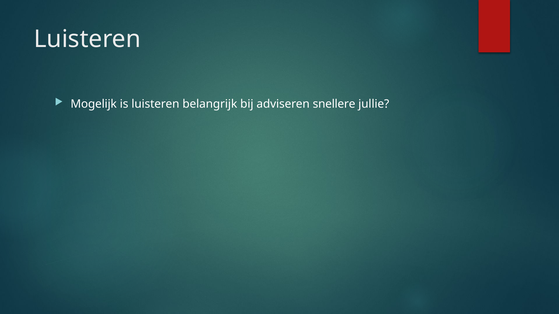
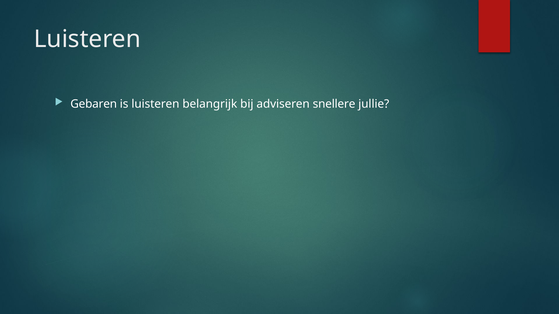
Mogelijk: Mogelijk -> Gebaren (94, 104)
